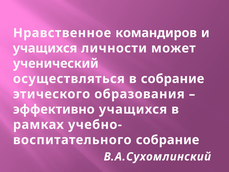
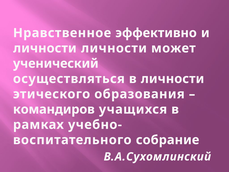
командиров: командиров -> эффективно (156, 33)
учащихся: учащихся -> личности (45, 48)
в собрание: собрание -> личности (173, 79)
эффективно: эффективно -> командиров (54, 109)
